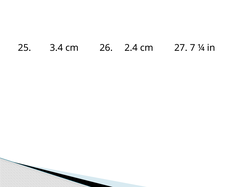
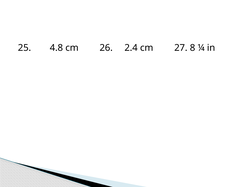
3.4: 3.4 -> 4.8 (56, 48)
7: 7 -> 8 (193, 48)
